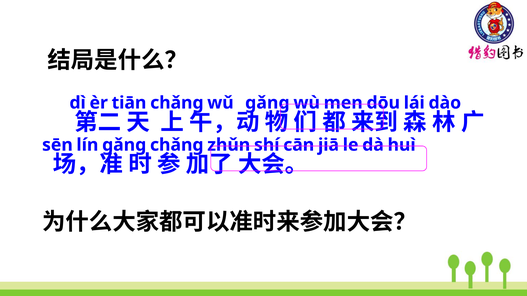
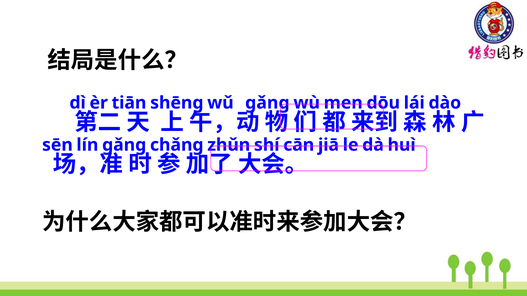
tiān chǎnɡ: chǎnɡ -> shēnɡ (177, 103)
